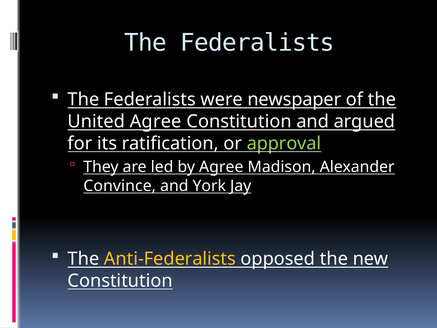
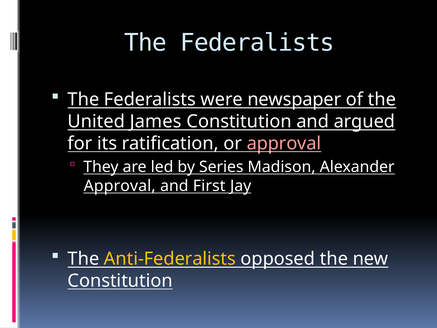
United Agree: Agree -> James (156, 121)
approval colour: light green -> pink (284, 143)
by Agree: Agree -> Series (221, 167)
Convince: Convince -> Approval (120, 186)
York: York -> First (209, 186)
